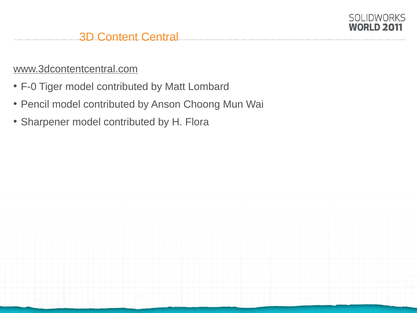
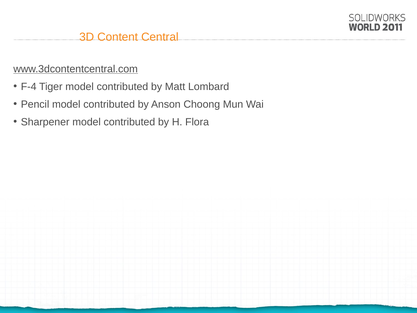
F-0: F-0 -> F-4 (29, 87)
